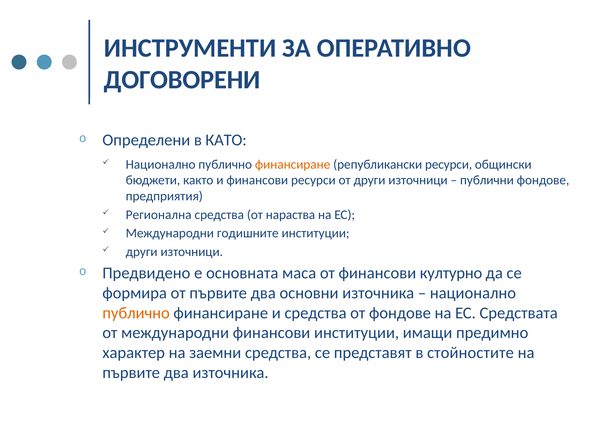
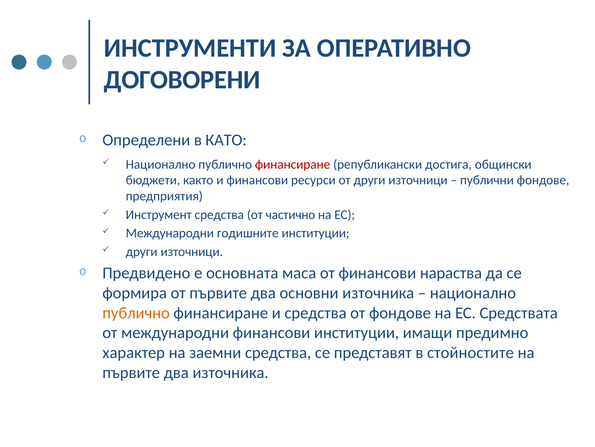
финансиране colour: orange -> red (293, 164)
републикански ресурси: ресурси -> достига (449, 164)
Регионална: Регионална -> Инструмент (159, 214)
нараства: нараства -> частично (291, 214)
културно: културно -> нараства (451, 273)
